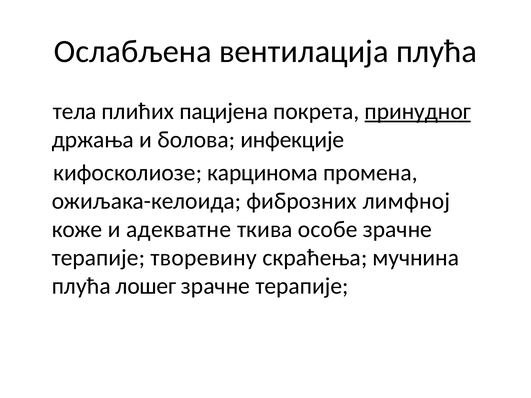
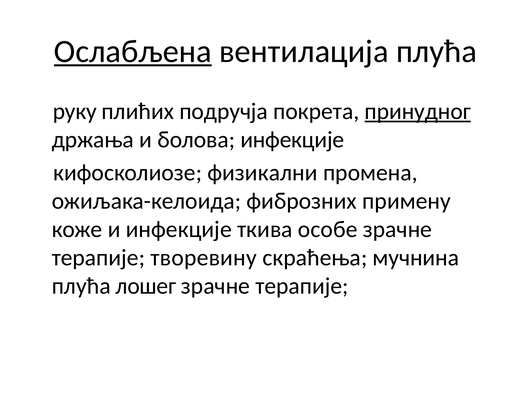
Ослабљена underline: none -> present (133, 51)
тела: тела -> руку (75, 111)
пацијена: пацијена -> подручја (224, 111)
карцинома: карцинома -> физикални (262, 173)
лимфној: лимфној -> примену (407, 201)
и адекватне: адекватне -> инфекције (179, 230)
